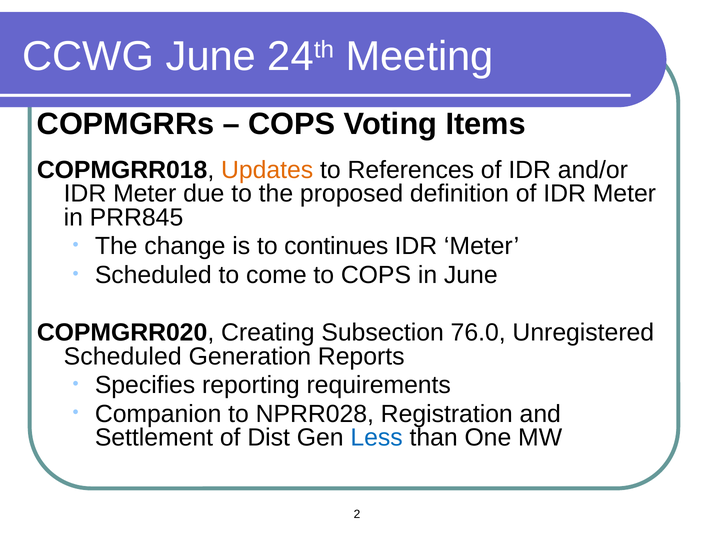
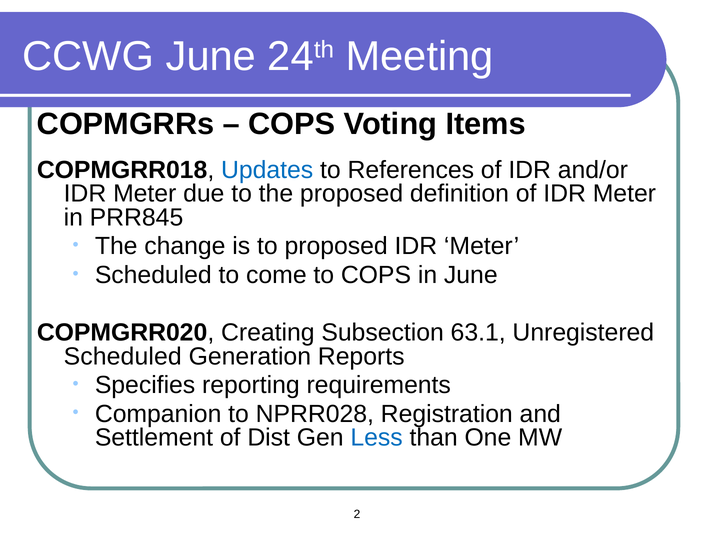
Updates colour: orange -> blue (267, 170)
to continues: continues -> proposed (336, 246)
76.0: 76.0 -> 63.1 (478, 332)
